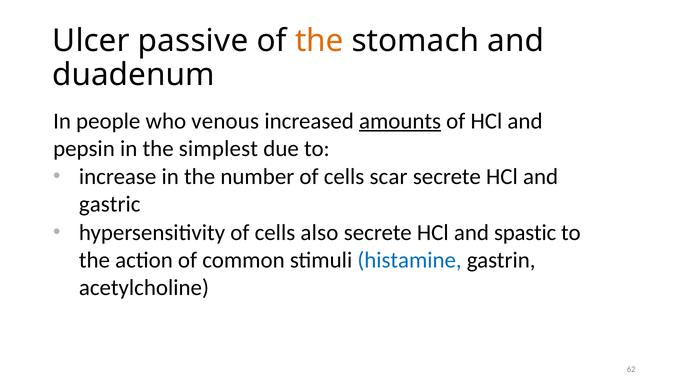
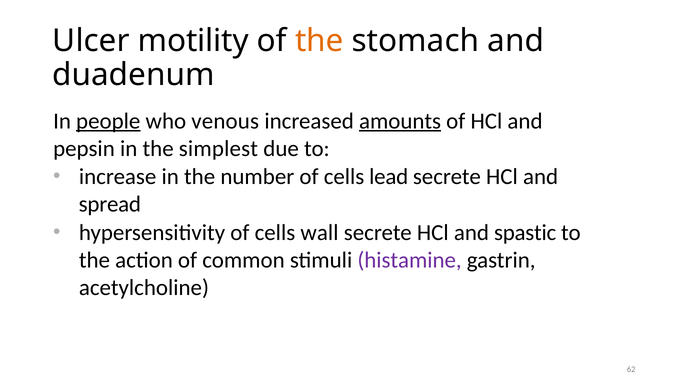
passive: passive -> motility (193, 41)
people underline: none -> present (108, 121)
scar: scar -> lead (389, 177)
gastric: gastric -> spread (110, 204)
also: also -> wall (319, 233)
histamine colour: blue -> purple (410, 260)
